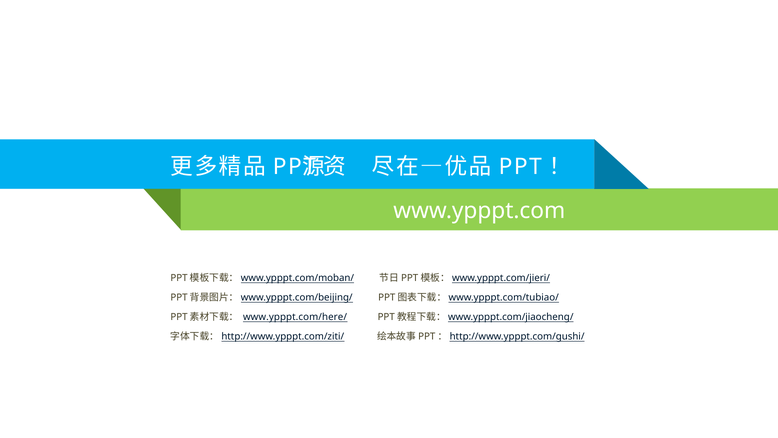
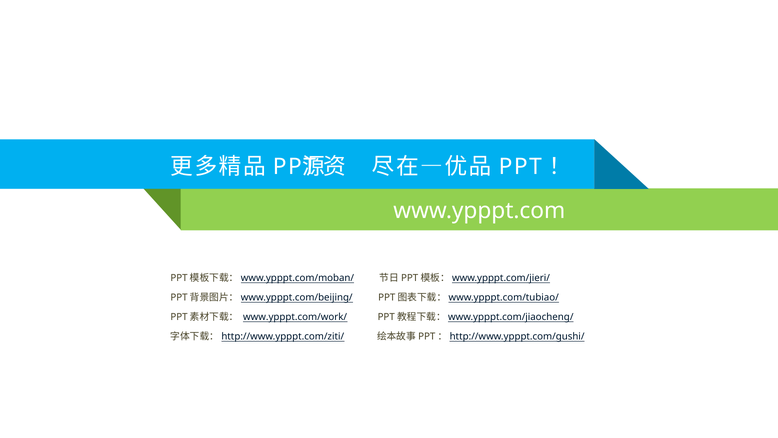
www.ypppt.com/here/: www.ypppt.com/here/ -> www.ypppt.com/work/ (295, 317)
